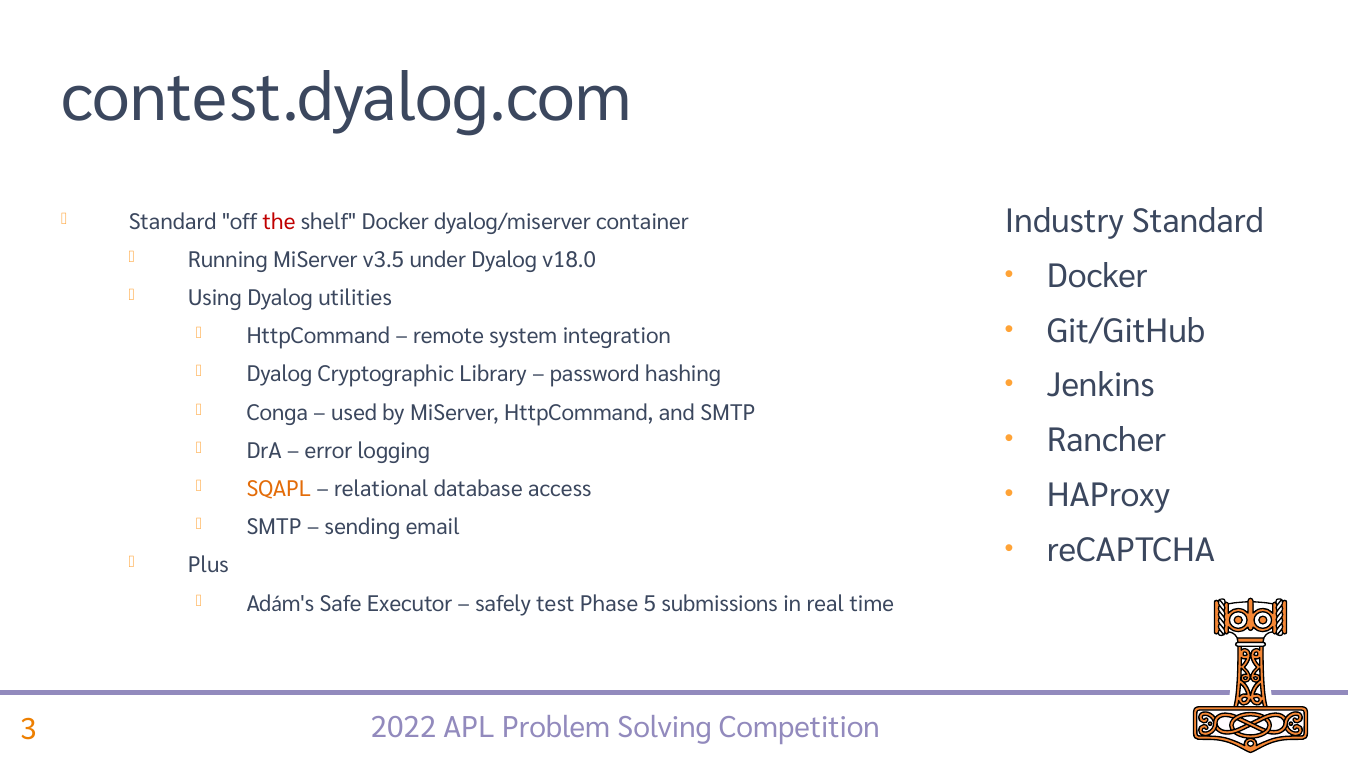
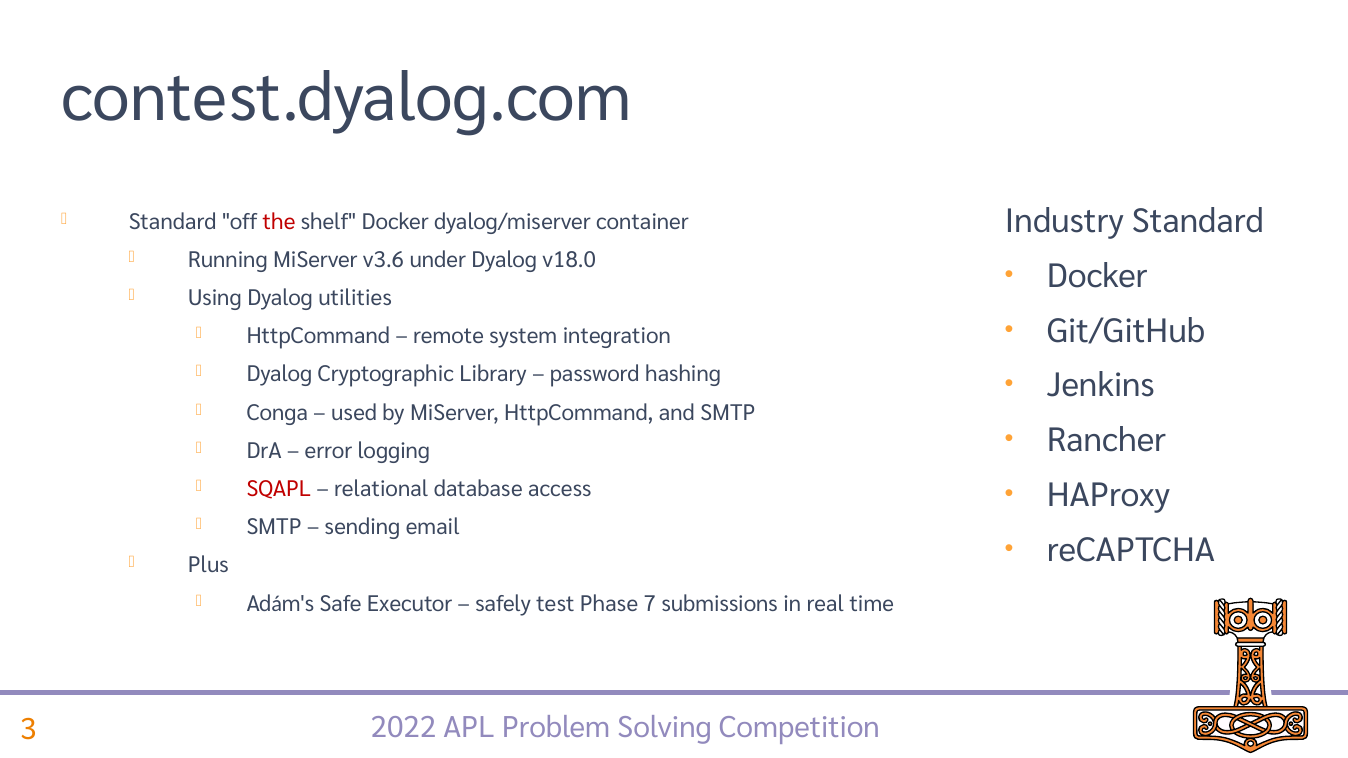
v3.5: v3.5 -> v3.6 (383, 260)
SQAPL colour: orange -> red (279, 489)
5: 5 -> 7 (650, 604)
